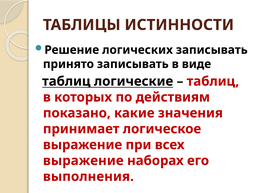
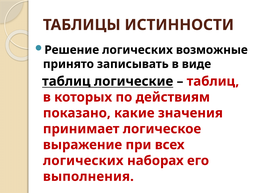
логических записывать: записывать -> возможные (212, 50)
выражение: выражение -> логических (83, 160)
